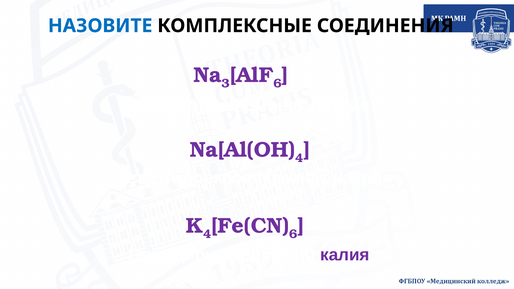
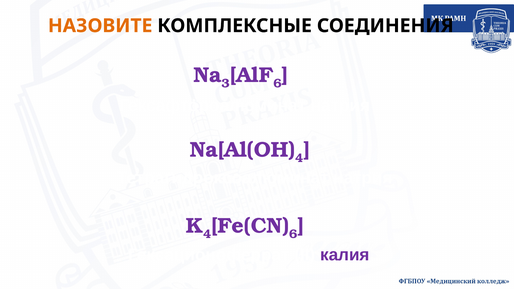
НАЗОВИТЕ colour: blue -> orange (100, 26)
